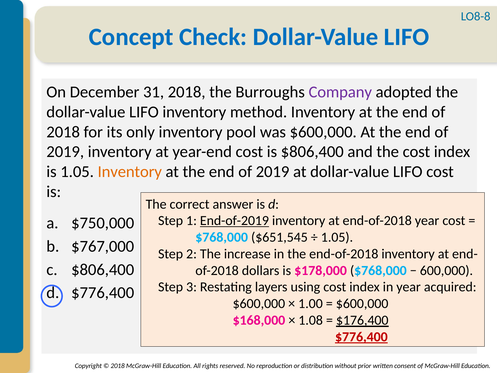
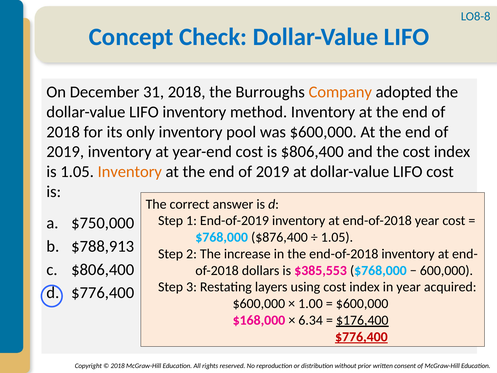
Company colour: purple -> orange (340, 92)
End-of-2019 underline: present -> none (234, 221)
$651,545: $651,545 -> $876,400 (279, 237)
$767,000: $767,000 -> $788,913 (103, 246)
$178,000: $178,000 -> $385,553 (321, 270)
1.08: 1.08 -> 6.34 (311, 320)
